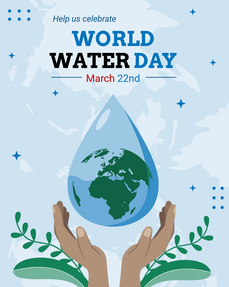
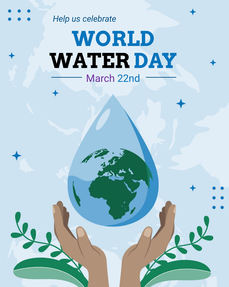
March colour: red -> purple (101, 78)
